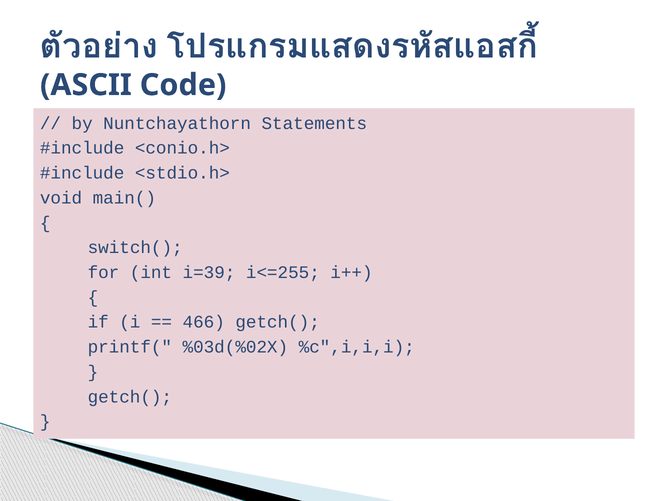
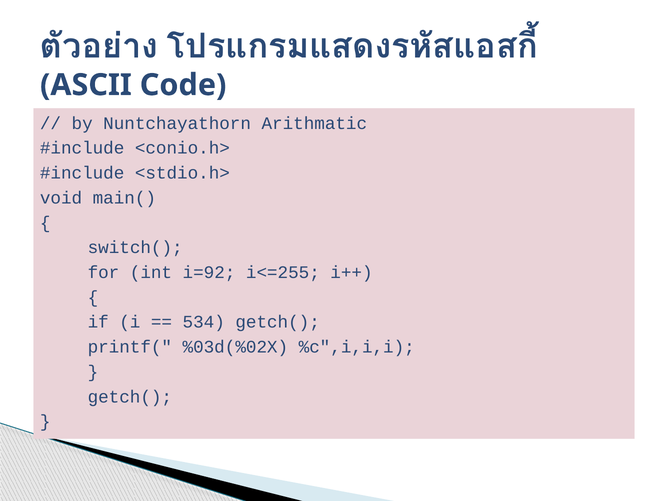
Statements: Statements -> Arithmatic (314, 123)
i=39: i=39 -> i=92 (209, 272)
466: 466 -> 534 (204, 322)
